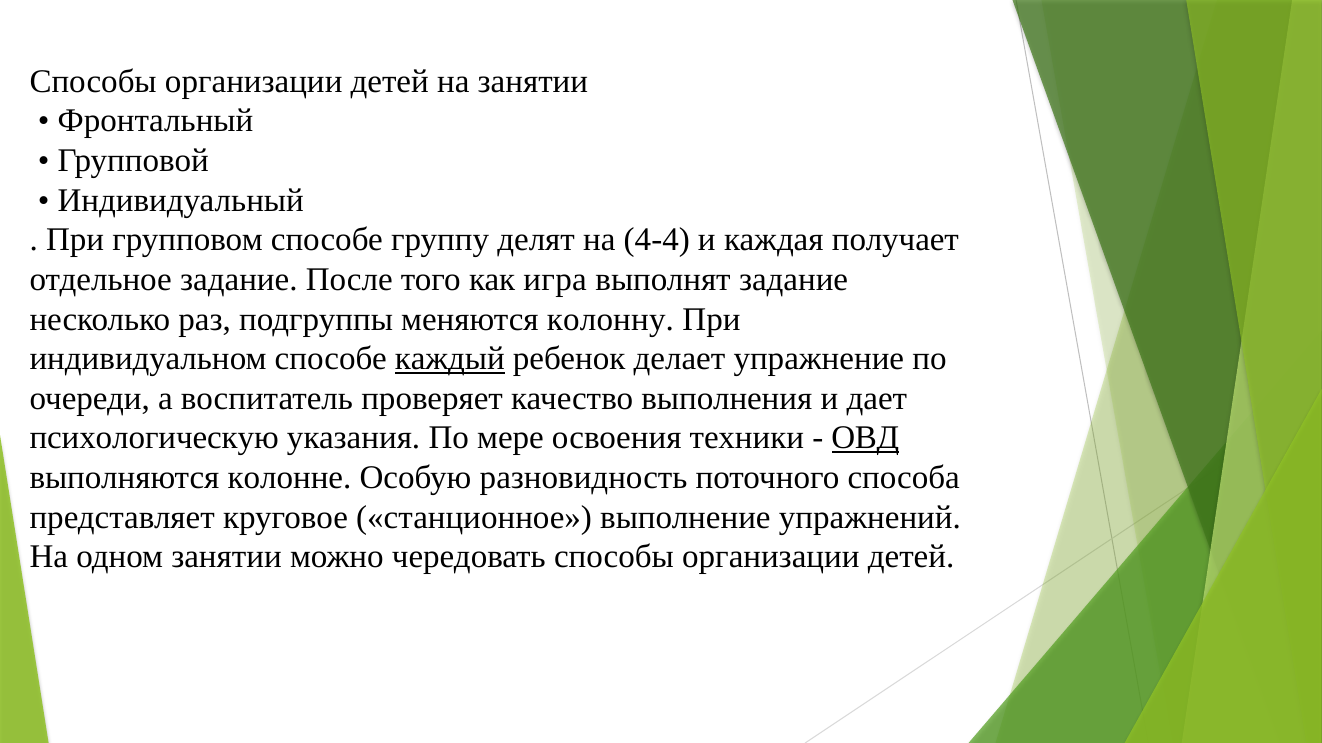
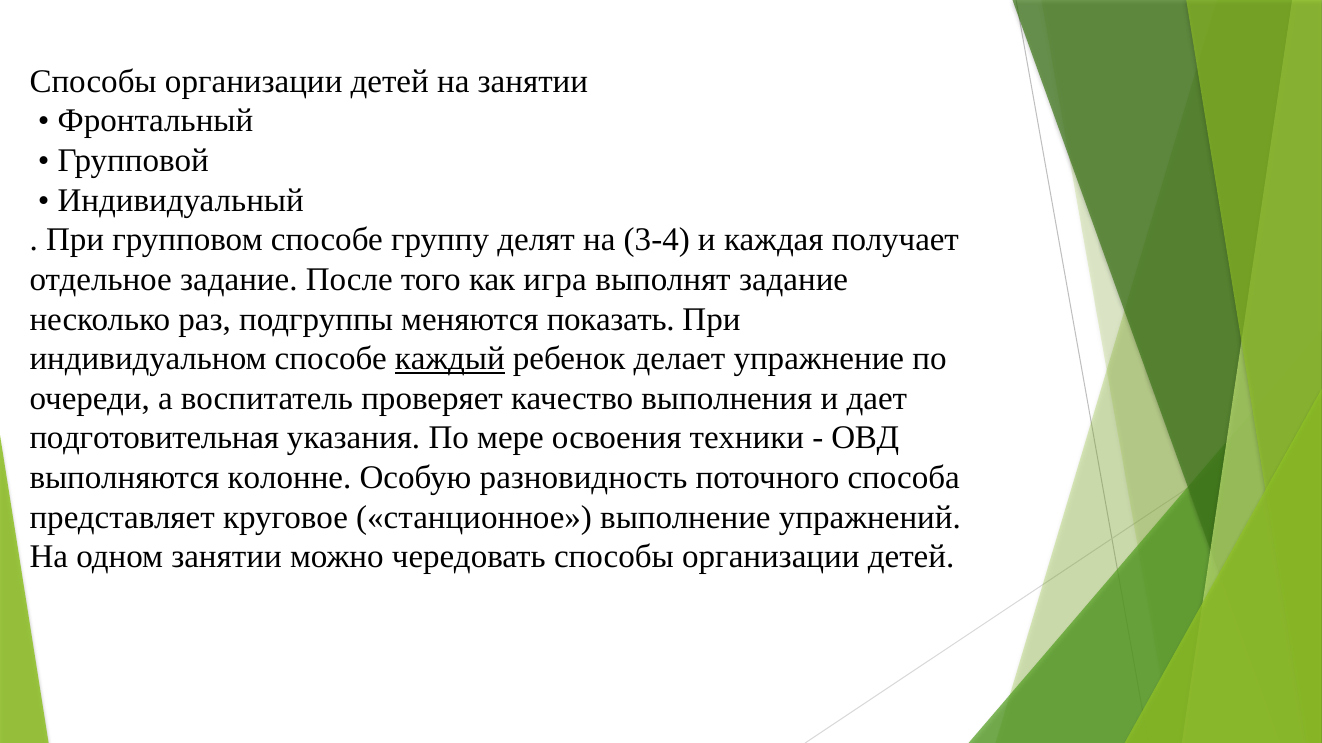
4-4: 4-4 -> 3-4 (657, 240)
колонну: колонну -> показать (611, 319)
психологическую: психологическую -> подготовительная (154, 438)
ОВД underline: present -> none (865, 438)
